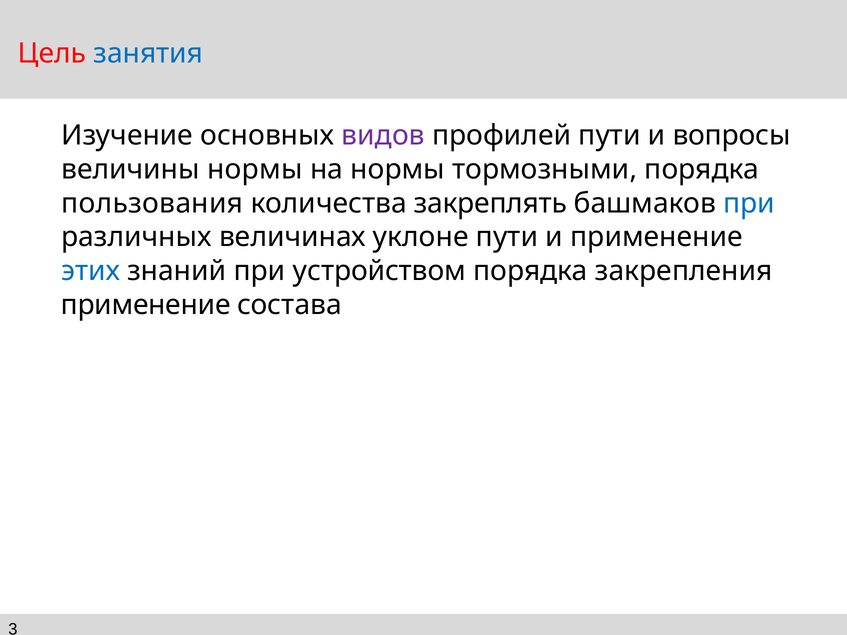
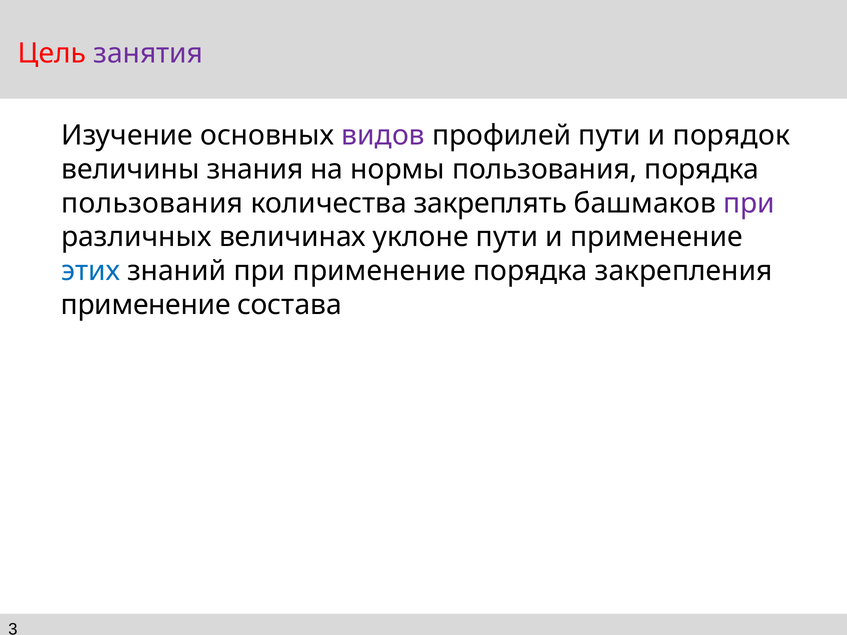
занятия colour: blue -> purple (148, 53)
вопросы: вопросы -> порядок (731, 136)
величины нормы: нормы -> знания (255, 169)
нормы тормозными: тормозными -> пользования (545, 169)
при colour: blue -> purple (749, 203)
при устройством: устройством -> применение (379, 271)
